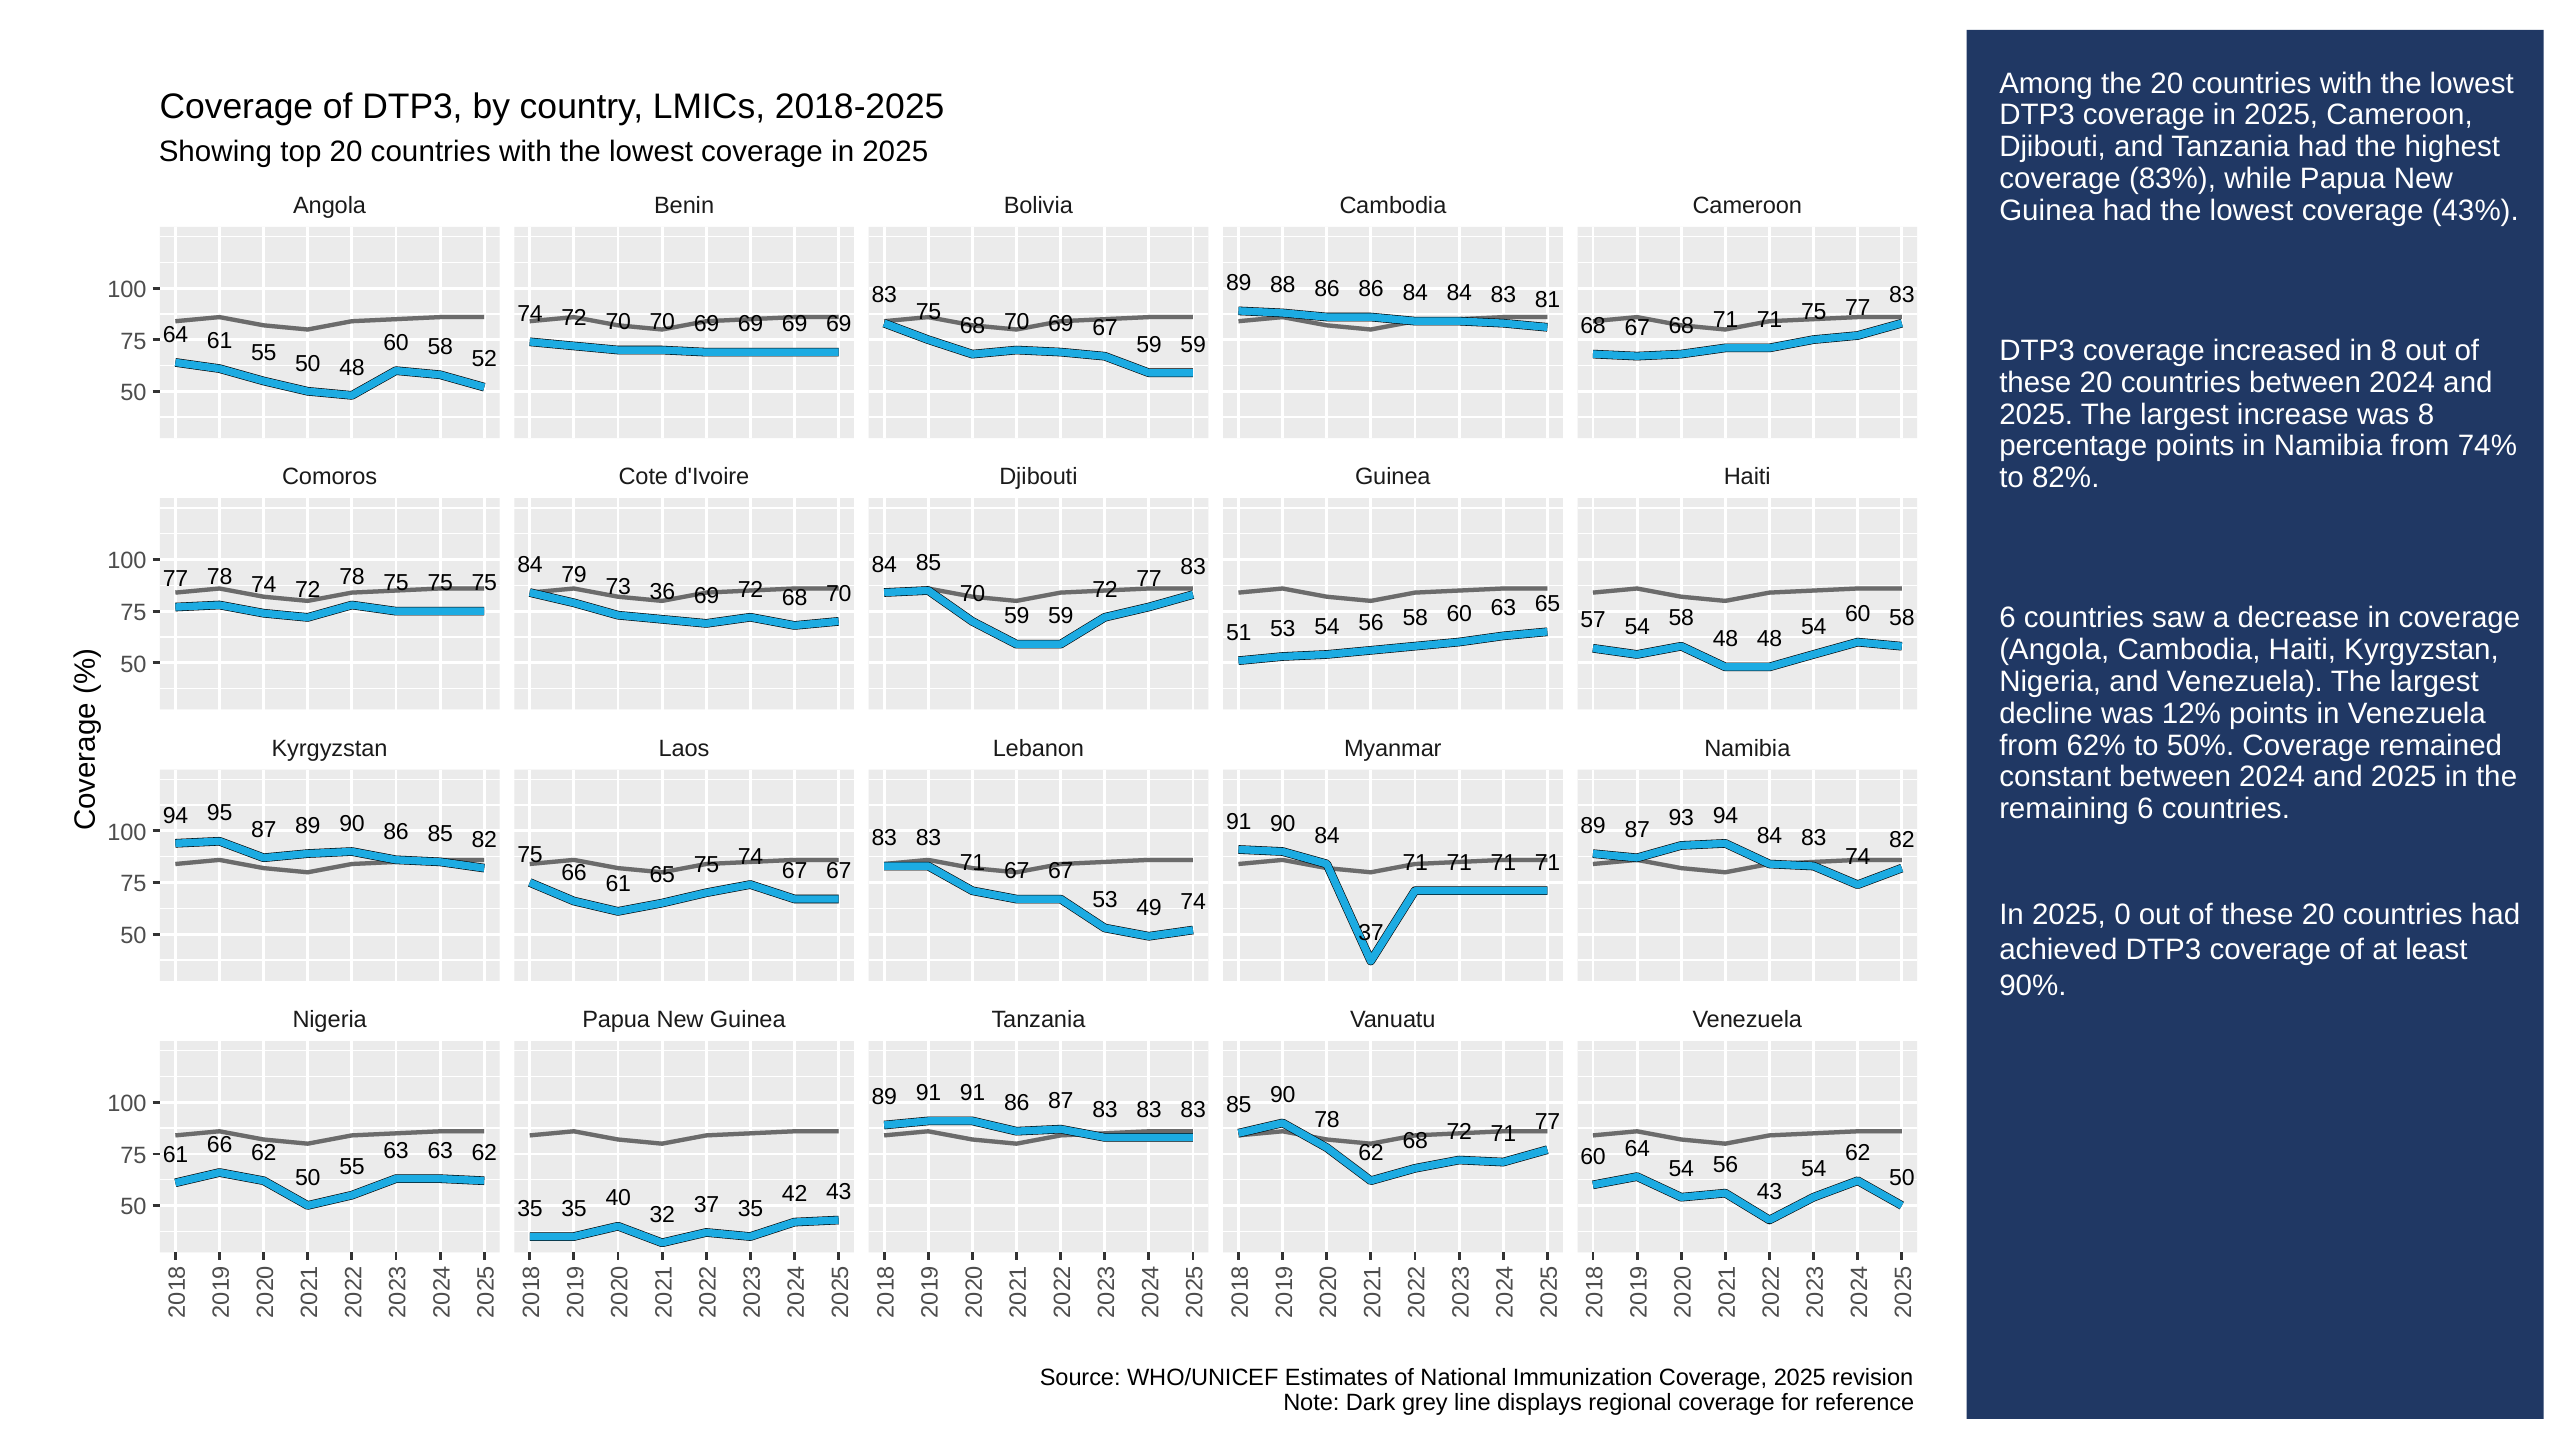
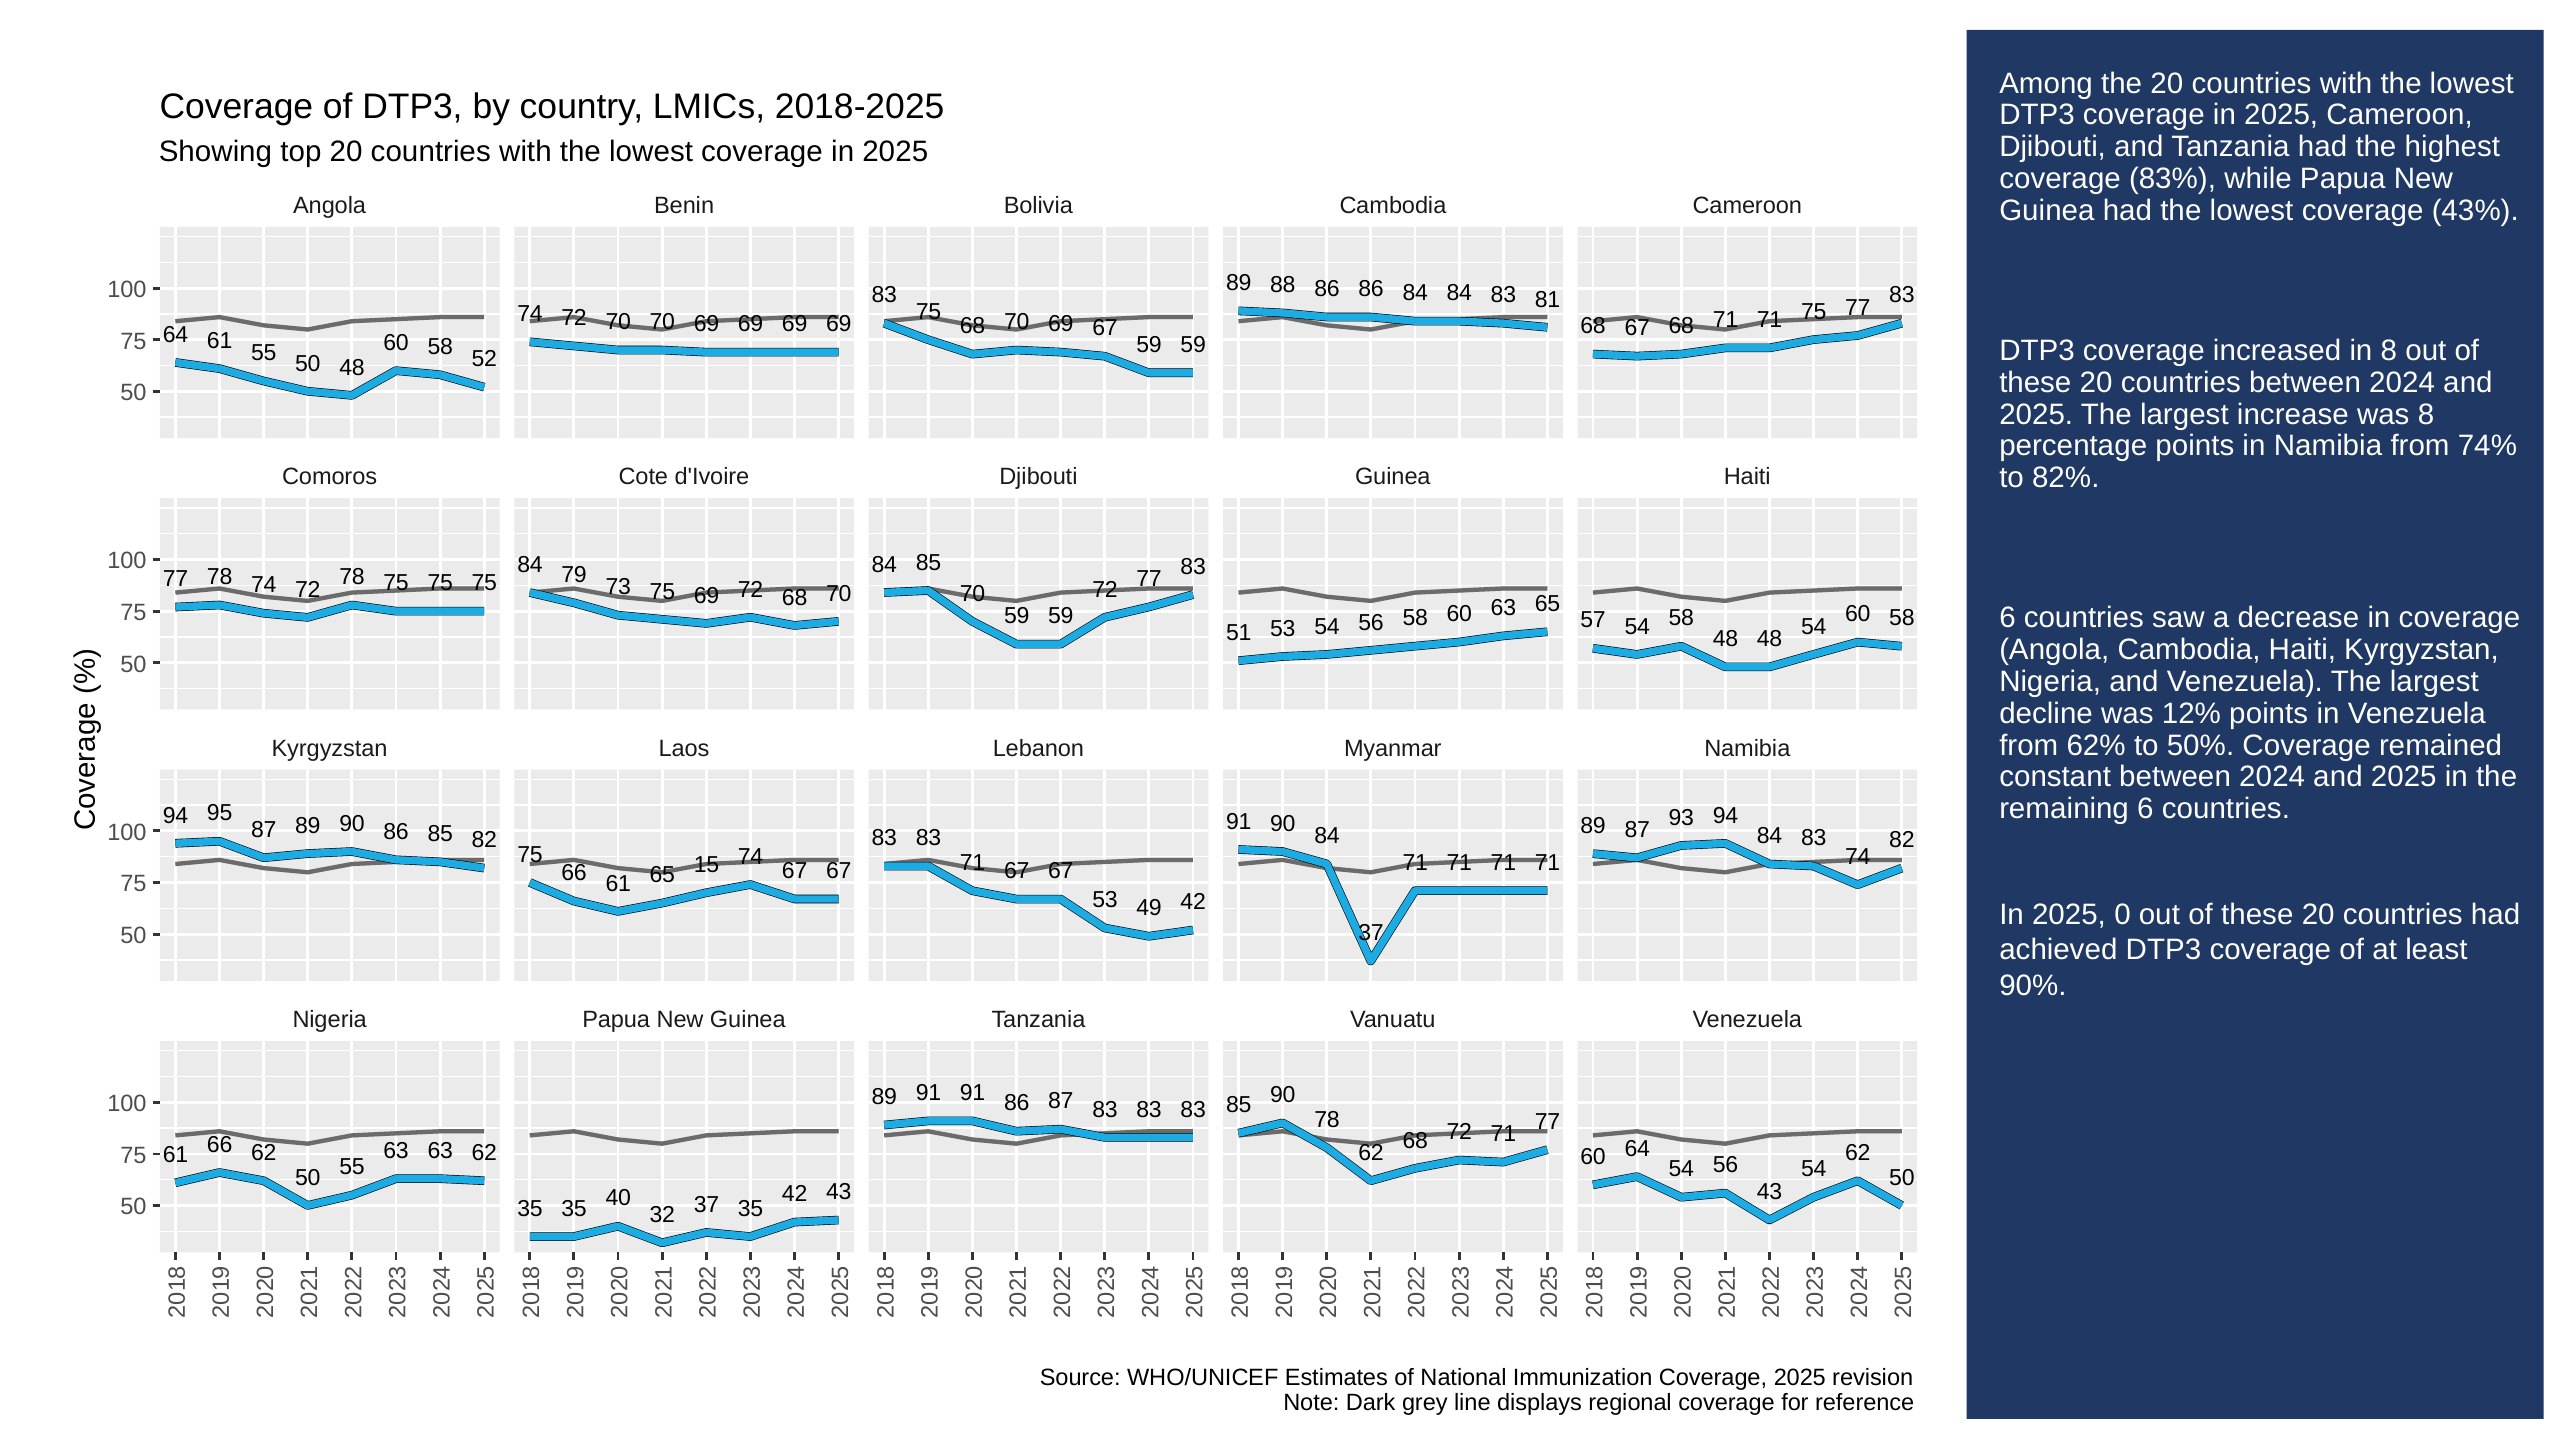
73 36: 36 -> 75 (662, 591)
65 75: 75 -> 15 (707, 865)
49 74: 74 -> 42 (1193, 902)
